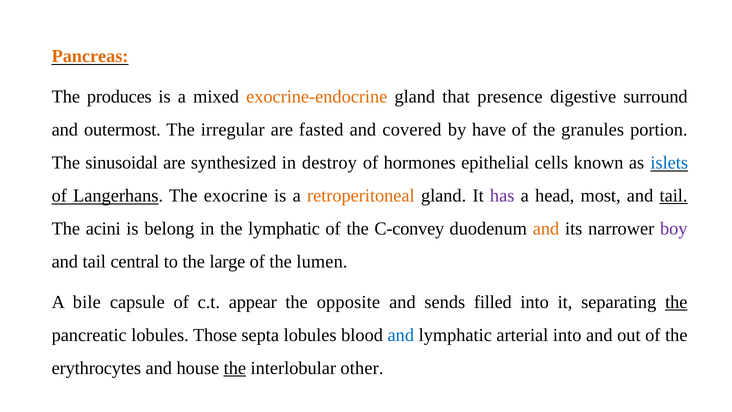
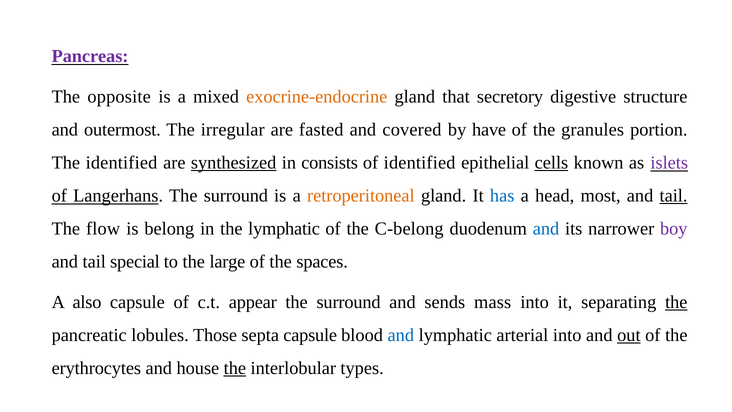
Pancreas colour: orange -> purple (90, 56)
produces: produces -> opposite (119, 97)
presence: presence -> secretory (510, 97)
surround: surround -> structure (655, 97)
The sinusoidal: sinusoidal -> identified (121, 163)
synthesized underline: none -> present (234, 163)
destroy: destroy -> consists (330, 163)
of hormones: hormones -> identified (420, 163)
cells underline: none -> present (551, 163)
islets colour: blue -> purple (669, 163)
Langerhans The exocrine: exocrine -> surround (236, 196)
has colour: purple -> blue (502, 196)
acini: acini -> flow (103, 229)
C-convey: C-convey -> C-belong (409, 229)
and colour: orange -> blue (546, 229)
central: central -> special (135, 262)
lumen: lumen -> spaces (322, 262)
bile: bile -> also (87, 302)
opposite: opposite -> surround (349, 302)
filled: filled -> mass (493, 302)
septa lobules: lobules -> capsule (310, 335)
out underline: none -> present (629, 335)
other: other -> types (362, 368)
